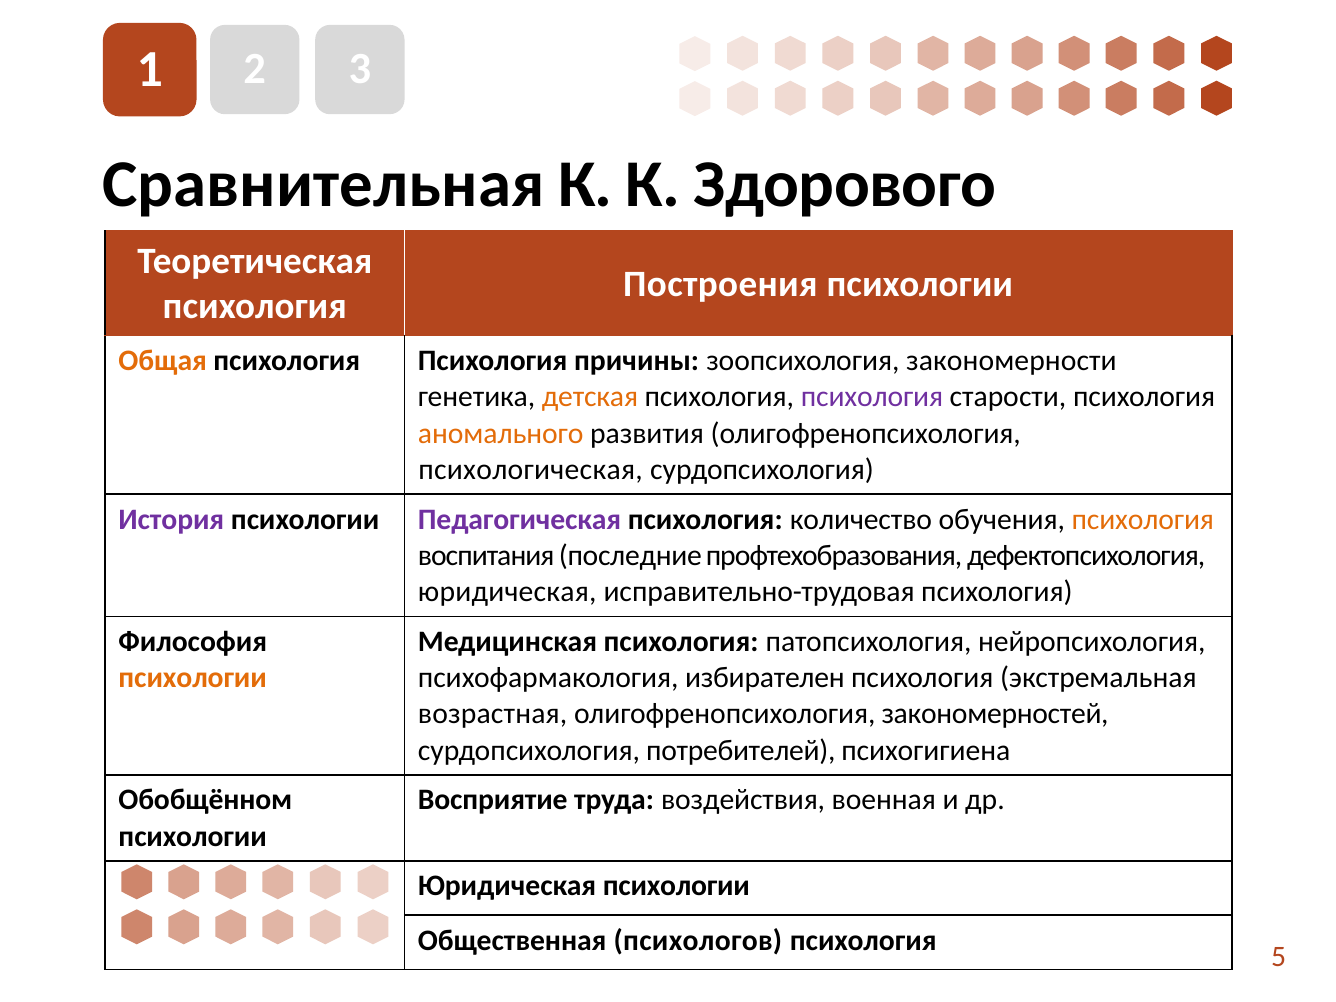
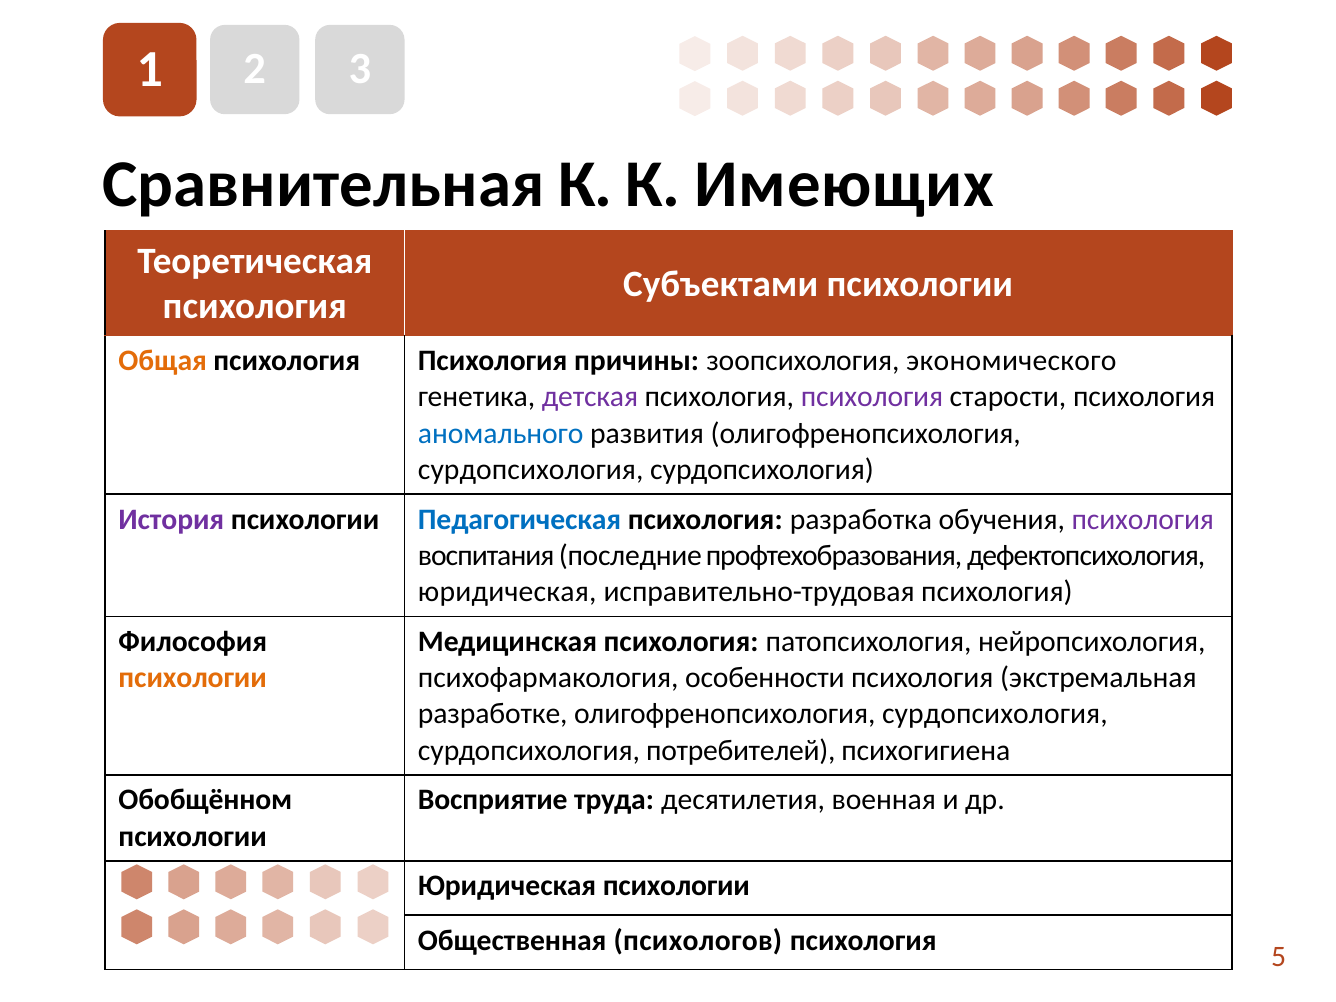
Здорового: Здорового -> Имеющих (844, 185)
Построения: Построения -> Субъектами (721, 284)
закономерности: закономерности -> экономического (1011, 361)
детская colour: orange -> purple (590, 397)
аномального colour: orange -> blue (501, 433)
психологическая: психологическая -> сурдопсихология (531, 470)
Педагогическая colour: purple -> blue (520, 519)
количество: количество -> разработка (861, 519)
психология colour: orange -> purple (1143, 519)
избирателен: избирателен -> особенности (765, 678)
возрастная: возрастная -> разработке (493, 714)
закономерностей: закономерностей -> сурдопсихология (995, 714)
воздействия: воздействия -> десятилетия (743, 800)
